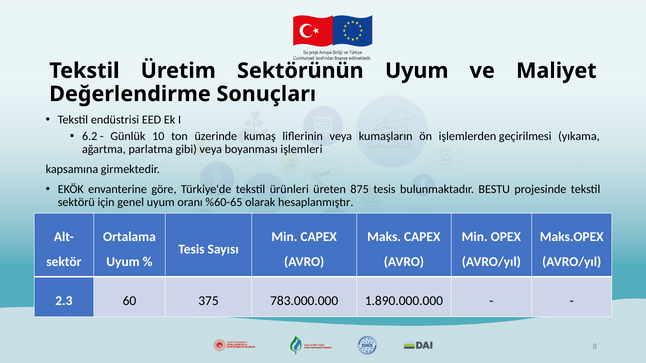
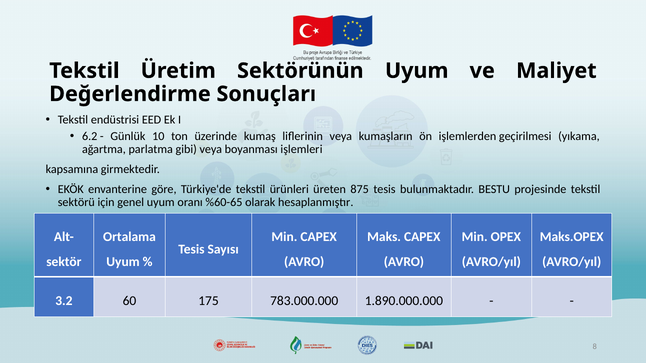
2.3: 2.3 -> 3.2 (64, 301)
375: 375 -> 175 (209, 301)
